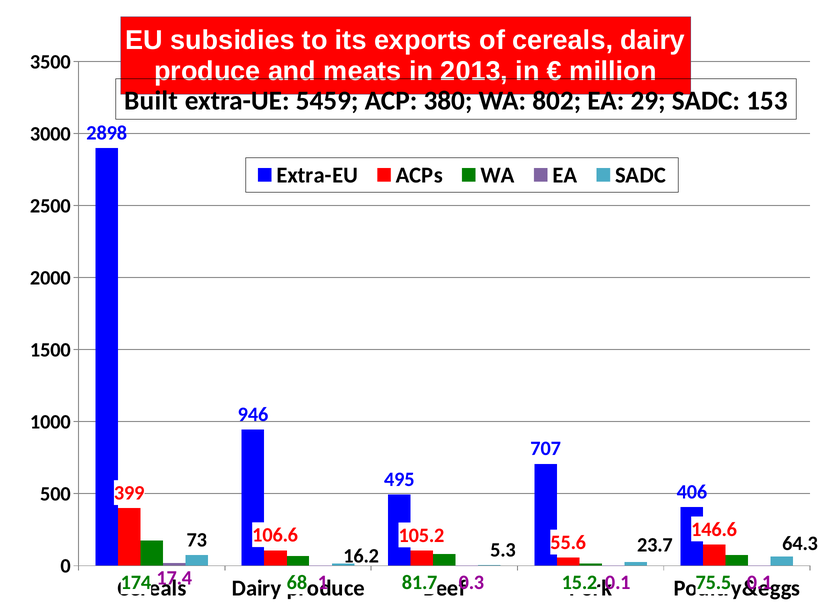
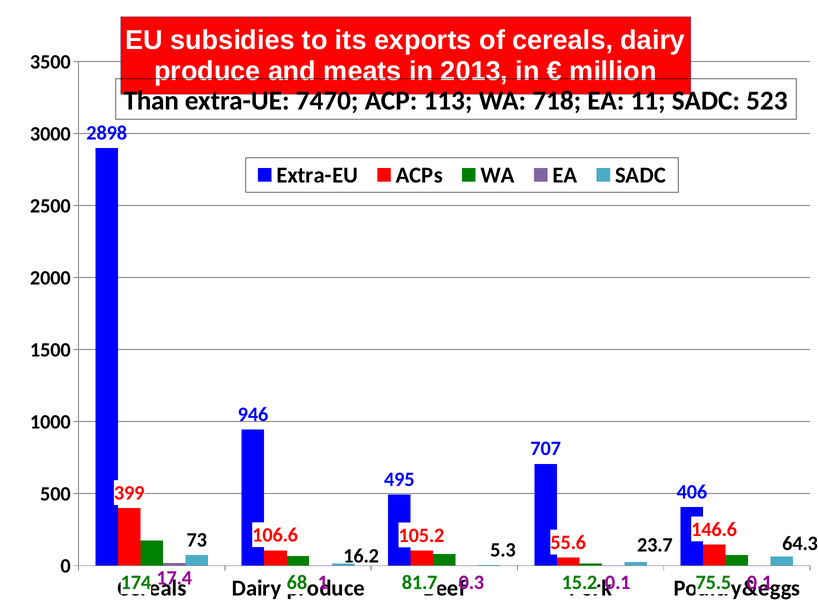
Built: Built -> Than (151, 101)
5459: 5459 -> 7470 (327, 101)
380: 380 -> 113 (448, 101)
802: 802 -> 718 (557, 101)
29: 29 -> 11 (648, 101)
153: 153 -> 523 (767, 101)
